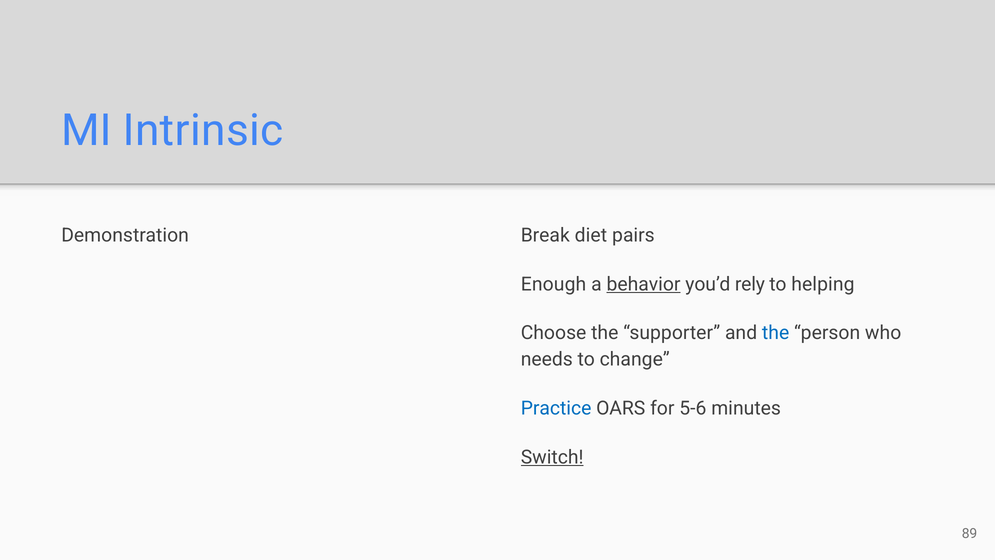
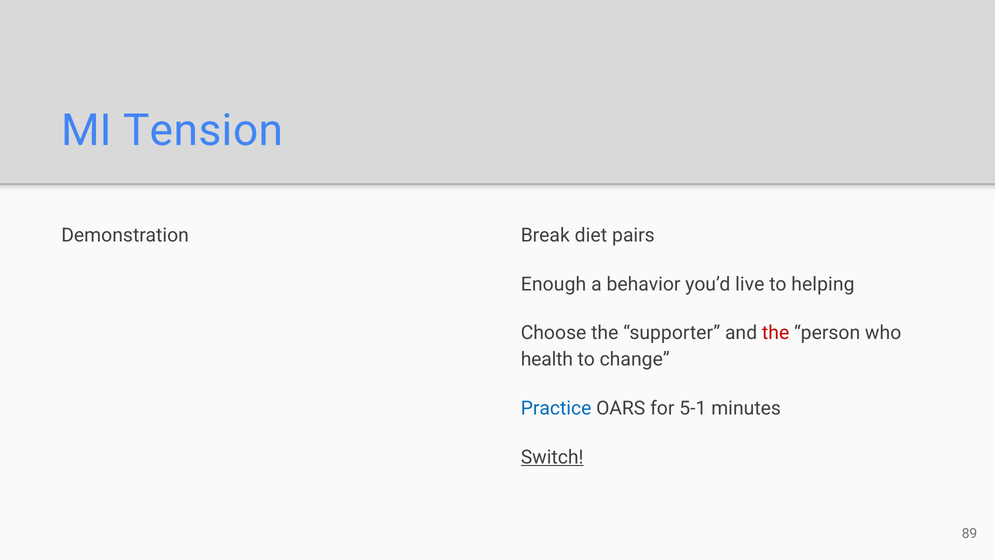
Intrinsic: Intrinsic -> Tension (203, 131)
behavior underline: present -> none (644, 284)
rely: rely -> live (750, 284)
the colour: blue -> red (776, 333)
needs: needs -> health (547, 359)
5-6: 5-6 -> 5-1 (693, 408)
